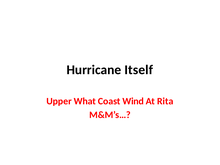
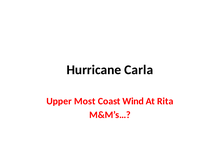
Itself: Itself -> Carla (139, 70)
What: What -> Most (85, 101)
